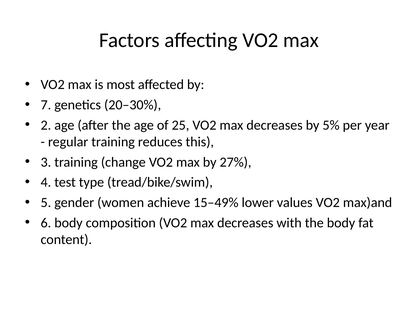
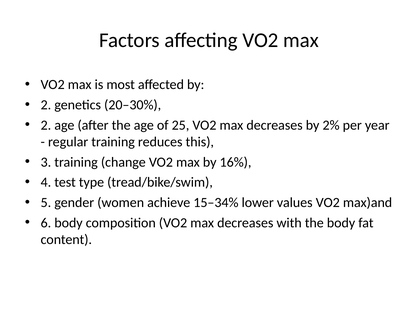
7: 7 -> 2 (46, 105)
5%: 5% -> 2% (331, 125)
27%: 27% -> 16% (236, 162)
15–49%: 15–49% -> 15–34% (216, 202)
